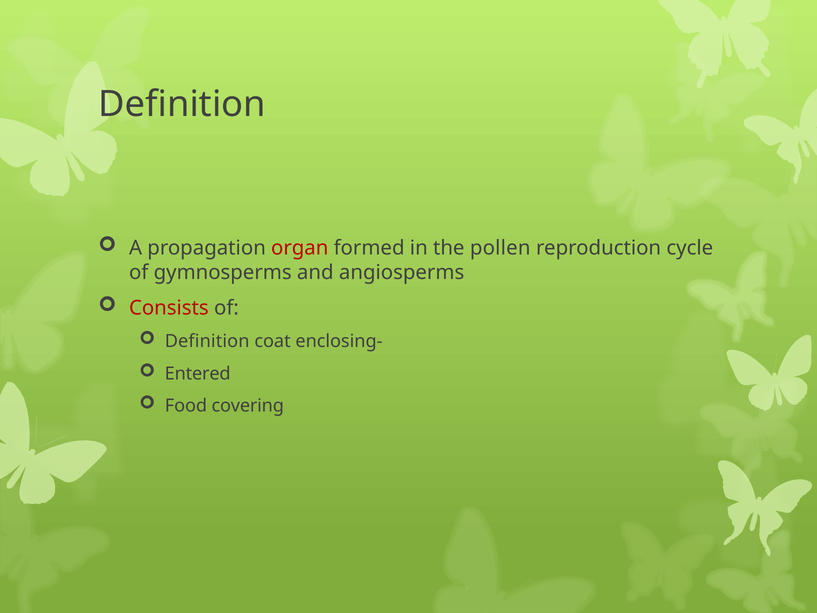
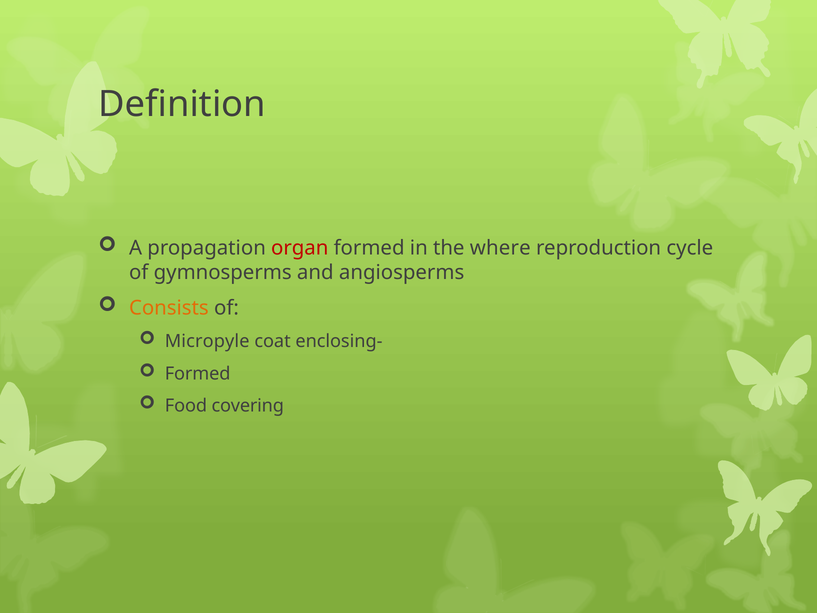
pollen: pollen -> where (500, 248)
Consists colour: red -> orange (169, 308)
Definition: Definition -> Micropyle (207, 341)
Entered: Entered -> Formed (198, 373)
